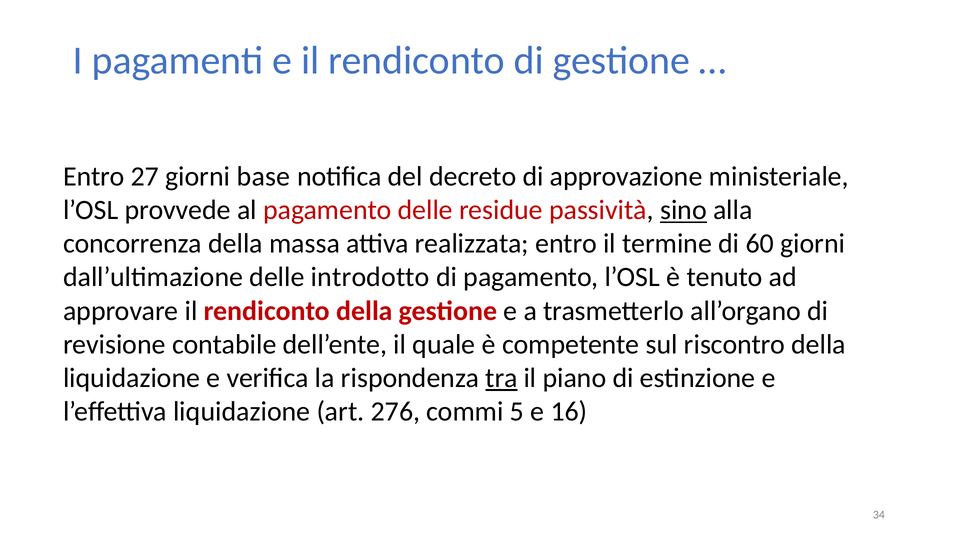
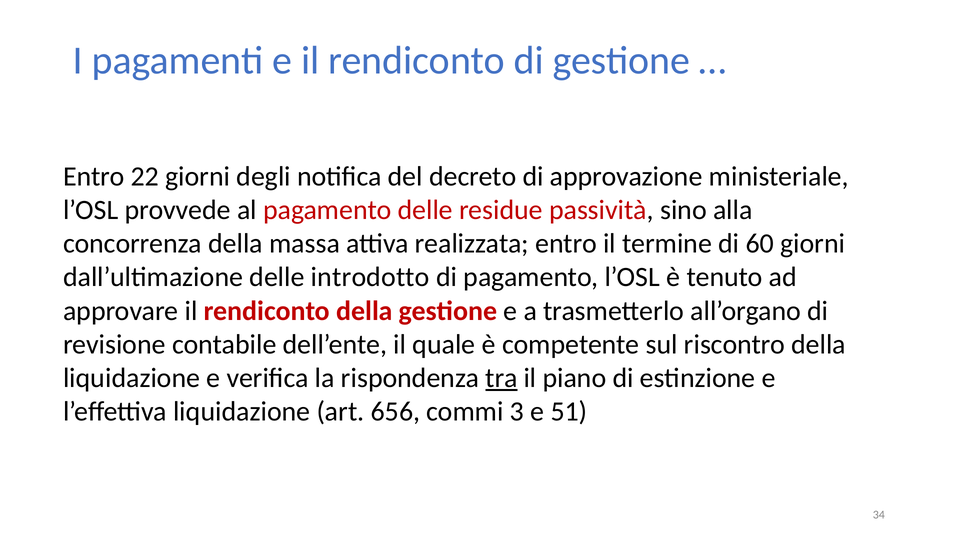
27: 27 -> 22 (145, 177)
base: base -> degli (264, 177)
sino underline: present -> none (683, 210)
276: 276 -> 656 (395, 411)
5: 5 -> 3 (517, 411)
16: 16 -> 51 (569, 411)
